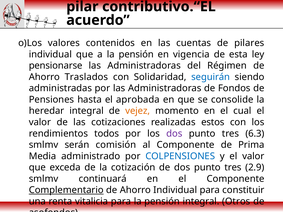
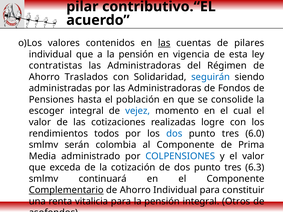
las underline: none -> present (164, 43)
pensionarse: pensionarse -> contratistas (56, 66)
aprobada: aprobada -> población (138, 100)
heredar: heredar -> escoger (47, 111)
vejez colour: orange -> blue (138, 111)
estos: estos -> logre (213, 122)
dos colour: purple -> blue (174, 134)
6.3: 6.3 -> 6.0 (255, 134)
comisión: comisión -> colombia (116, 145)
2.9: 2.9 -> 6.3 (255, 168)
